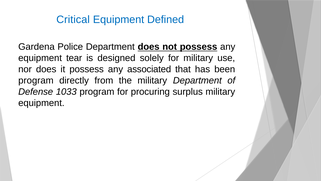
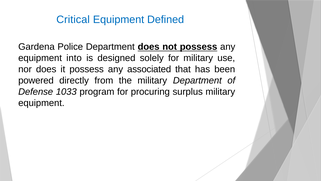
tear: tear -> into (74, 58)
program: program -> powered (36, 80)
